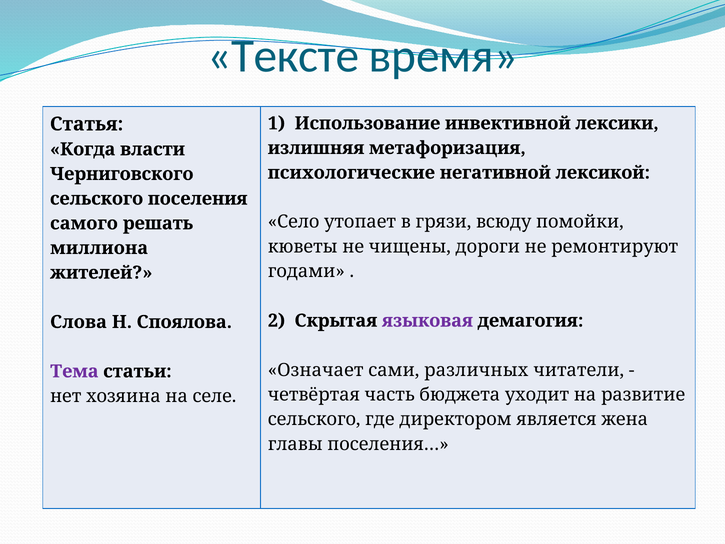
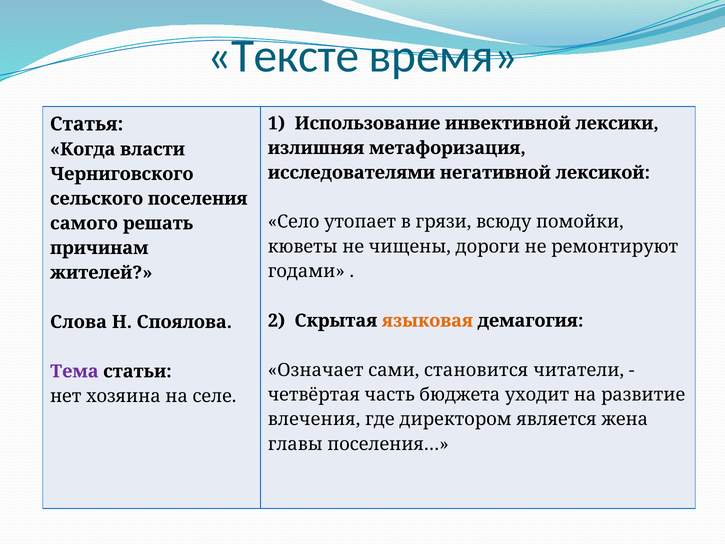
психологические: психологические -> исследователями (351, 173)
миллиона: миллиона -> причинам (99, 248)
языковая colour: purple -> orange (427, 321)
различных: различных -> становится (476, 370)
сельского: сельского -> влечения (314, 419)
